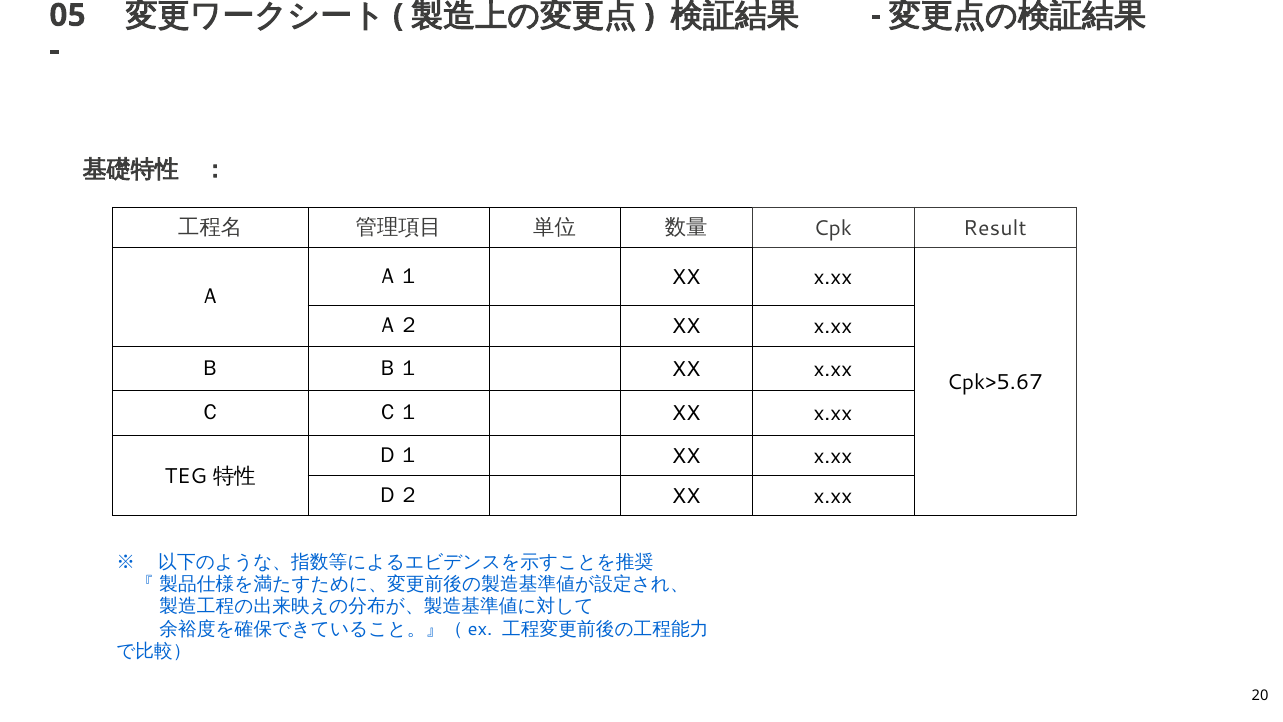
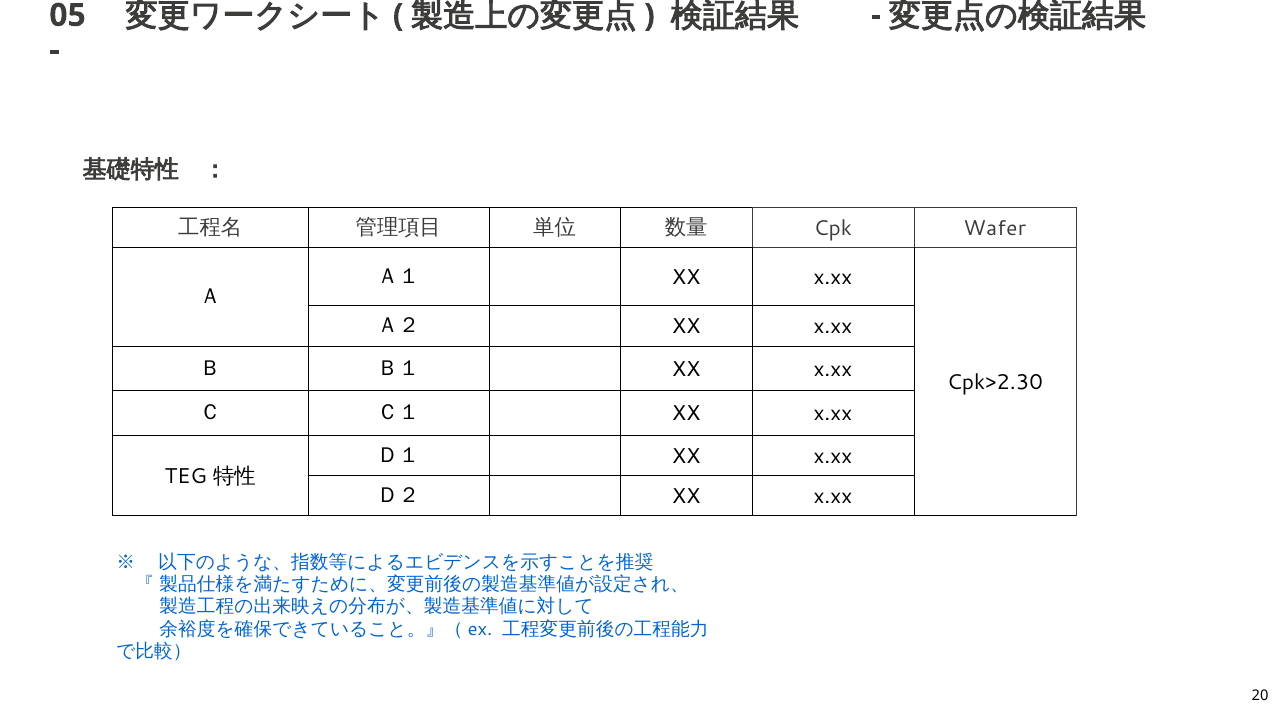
Result: Result -> Wafer (995, 228)
Cpk>5.67: Cpk>5.67 -> Cpk>2.30 (995, 382)
